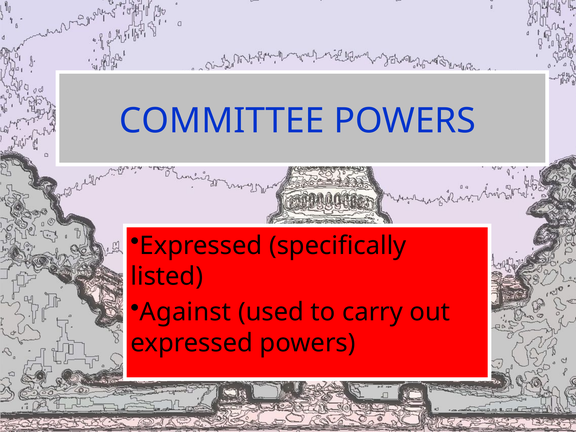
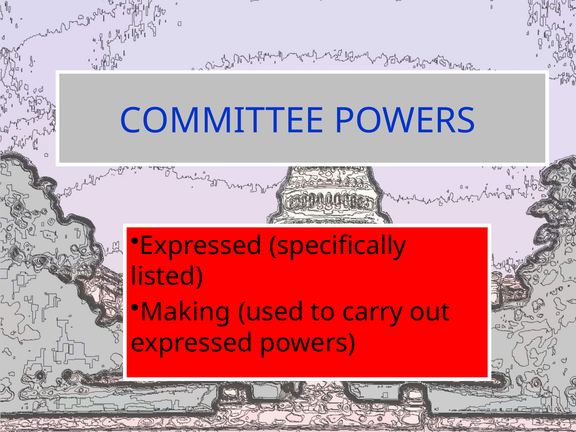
Against: Against -> Making (185, 312)
